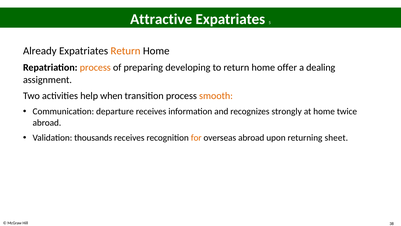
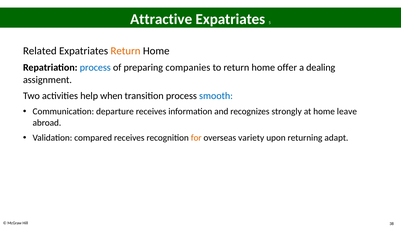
Already: Already -> Related (40, 51)
process colour: orange -> blue (95, 68)
developing: developing -> companies (188, 68)
smooth colour: orange -> blue (216, 96)
twice: twice -> leave (347, 111)
thousands: thousands -> compared (93, 138)
overseas abroad: abroad -> variety (251, 138)
sheet: sheet -> adapt (336, 138)
